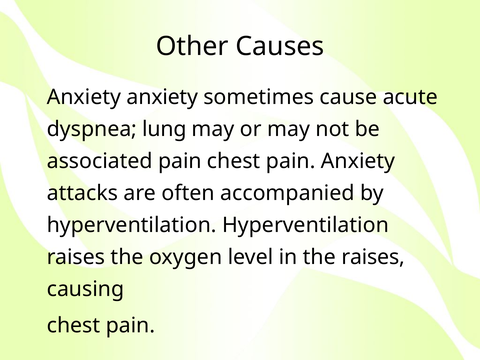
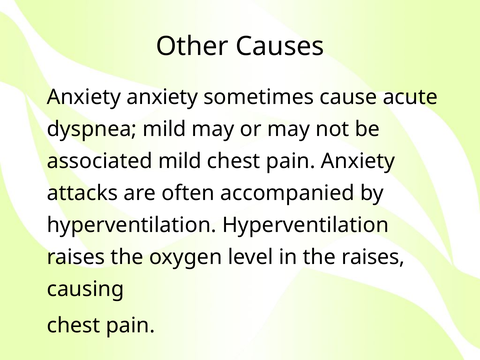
dyspnea lung: lung -> mild (164, 129)
associated pain: pain -> mild (180, 161)
